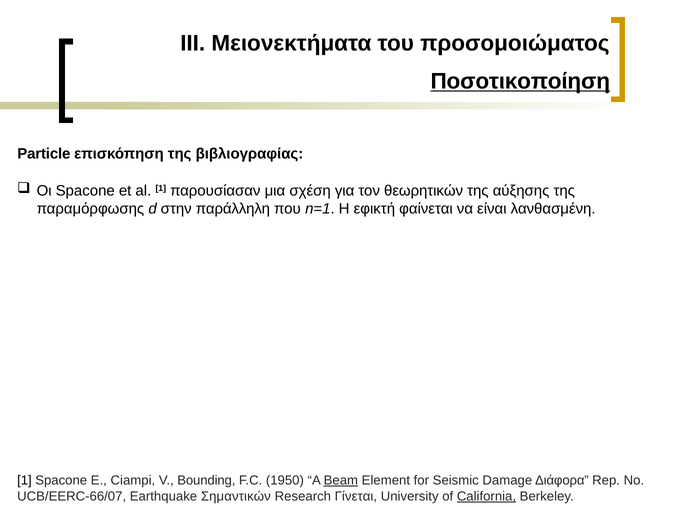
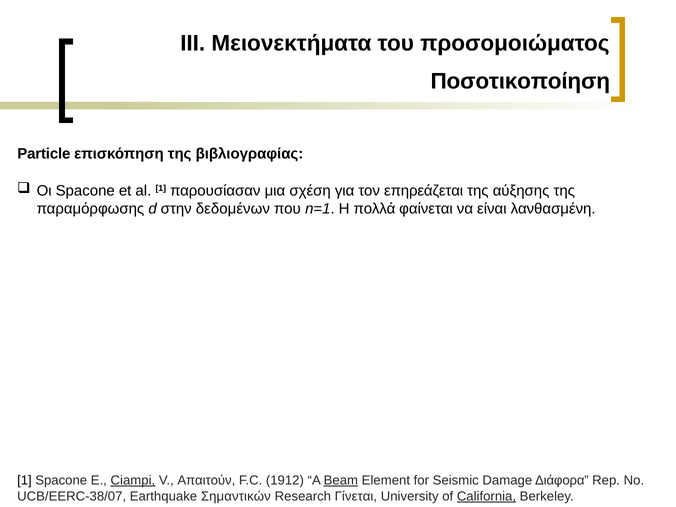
Ποσοτικοποίηση underline: present -> none (520, 81)
θεωρητικών: θεωρητικών -> επηρεάζεται (424, 191)
παράλληλη: παράλληλη -> δεδομένων (233, 209)
εφικτή: εφικτή -> πολλά (374, 209)
Ciampi underline: none -> present (133, 480)
Bounding: Bounding -> Απαιτούν (206, 480)
1950: 1950 -> 1912 (285, 480)
UCB/EERC-66/07: UCB/EERC-66/07 -> UCB/EERC-38/07 (72, 496)
